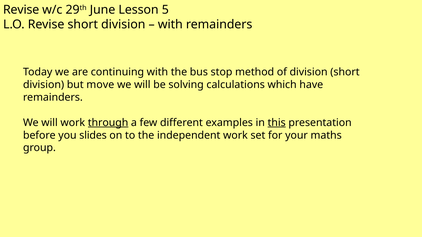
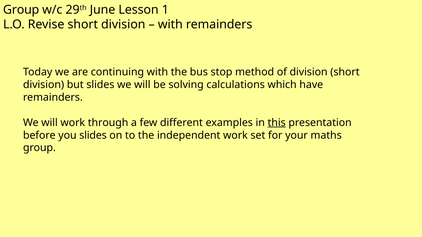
Revise: Revise -> Group (21, 10)
5: 5 -> 1 (165, 10)
but move: move -> slides (100, 85)
through underline: present -> none (108, 123)
